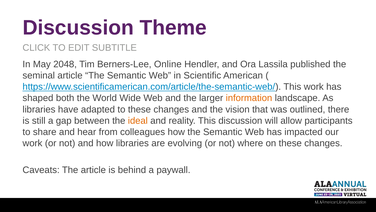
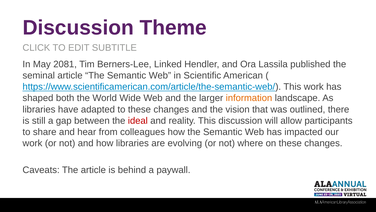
2048: 2048 -> 2081 (65, 64)
Online: Online -> Linked (168, 64)
ideal colour: orange -> red (138, 120)
